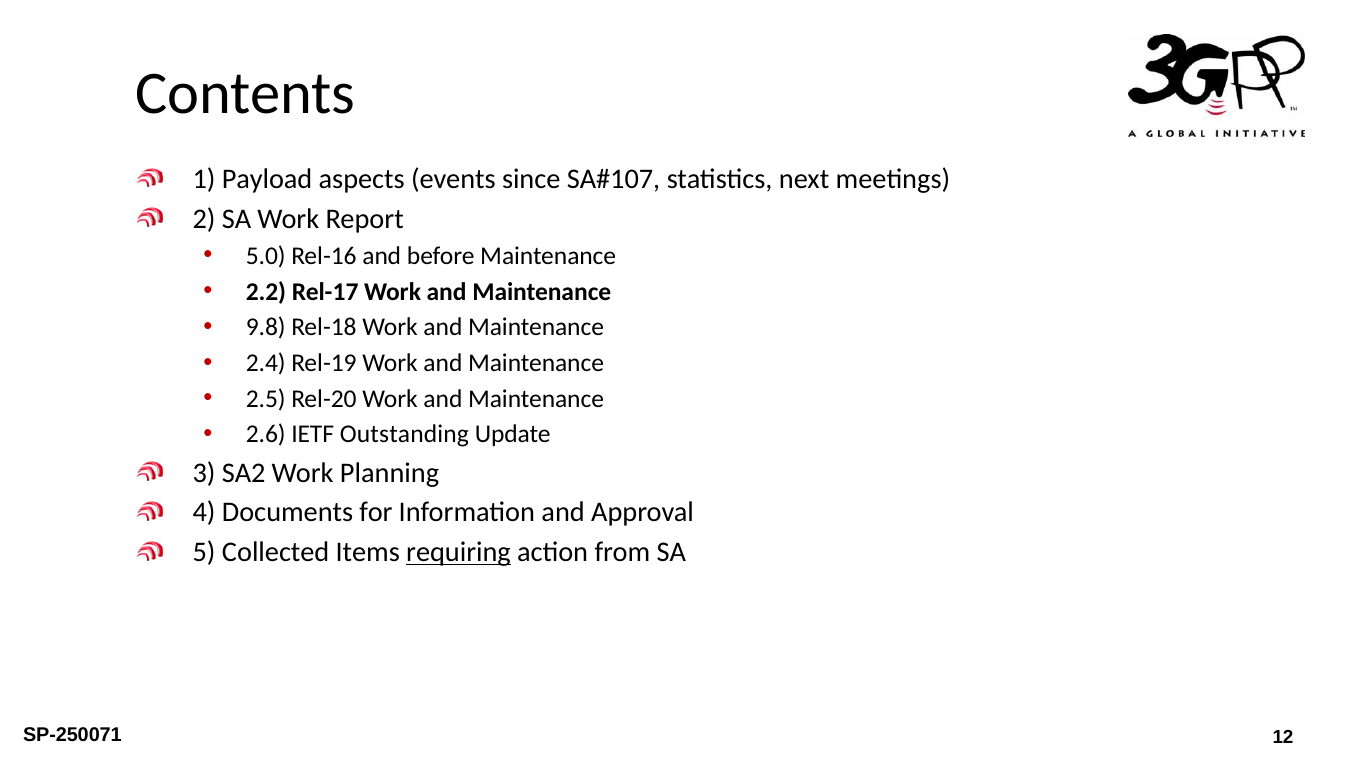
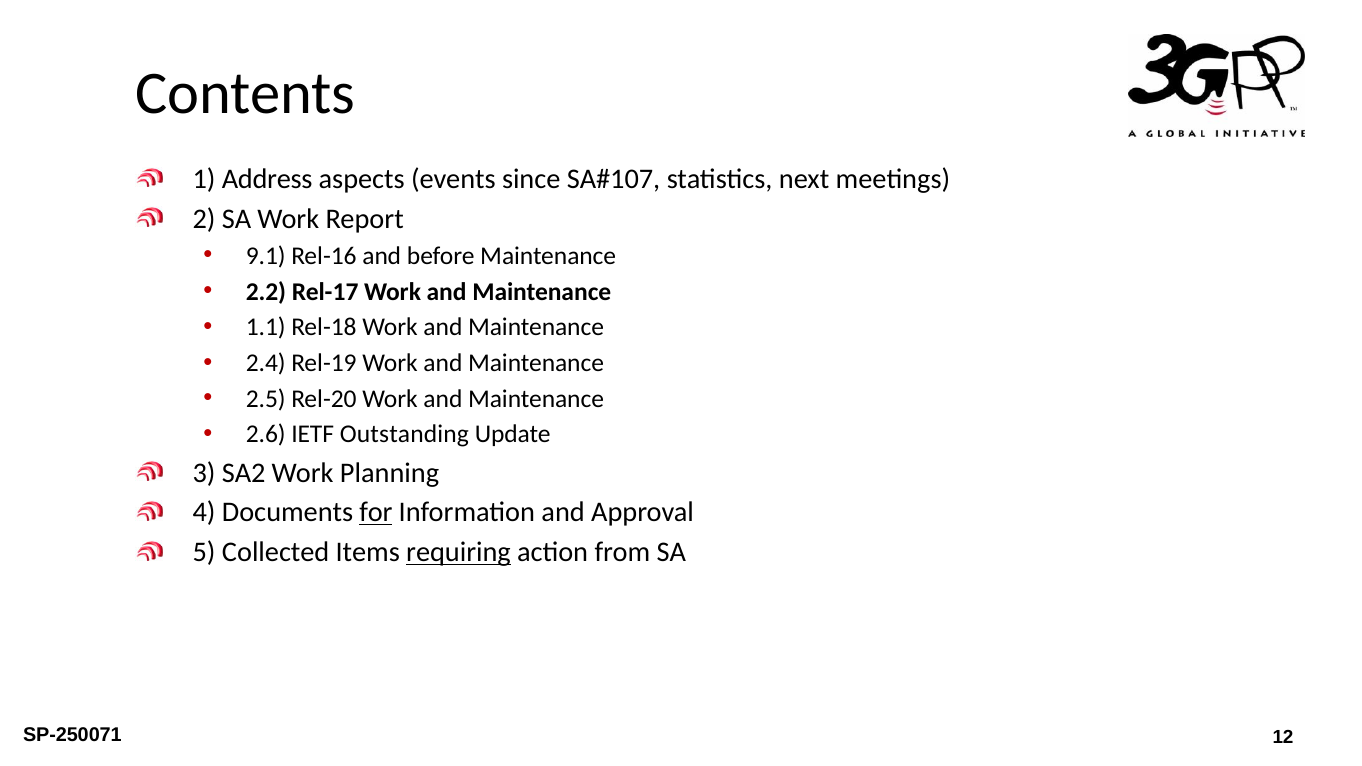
Payload: Payload -> Address (267, 179)
5.0: 5.0 -> 9.1 (266, 256)
9.8: 9.8 -> 1.1 (266, 327)
for underline: none -> present (376, 513)
